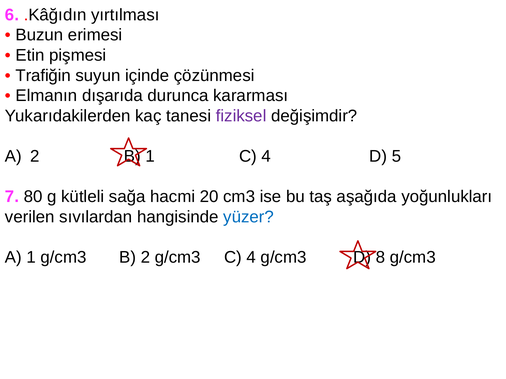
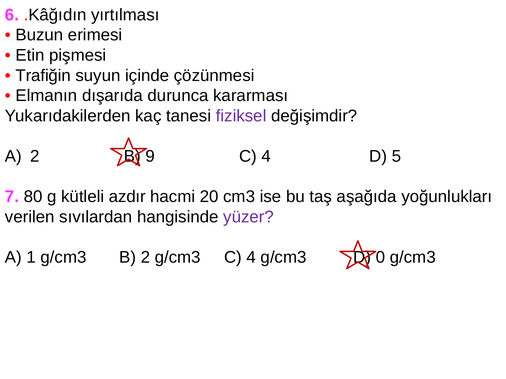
B 1: 1 -> 9 (150, 157)
sağa: sağa -> azdır (127, 197)
yüzer colour: blue -> purple (249, 217)
8: 8 -> 0 (380, 258)
